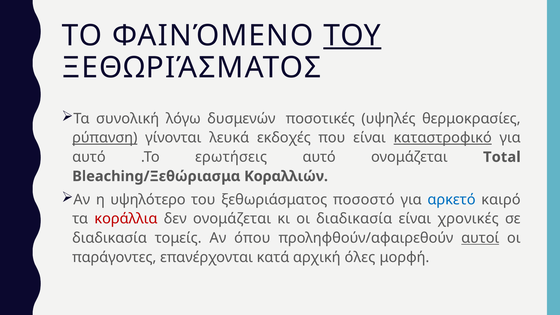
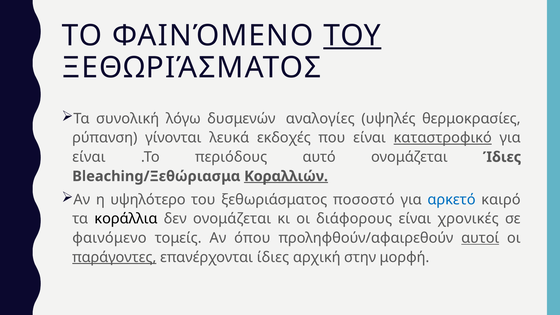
ποσοτικές: ποσοτικές -> αναλογίες (320, 119)
ρύπανση underline: present -> none (105, 138)
αυτό: αυτό -> είναι (89, 157)
ερωτήσεις: ερωτήσεις -> περιόδους (231, 157)
ονομάζεται Total: Total -> Ίδιες (502, 157)
Κοραλλιών underline: none -> present (286, 176)
κοράλλια colour: red -> black (126, 219)
οι διαδικασία: διαδικασία -> διάφορους (354, 219)
διαδικασία: διαδικασία -> φαινόμενο (109, 238)
παράγοντες underline: none -> present (114, 257)
επανέρχονται κατά: κατά -> ίδιες (273, 257)
όλες: όλες -> στην (360, 257)
